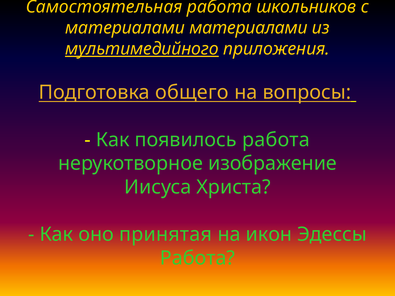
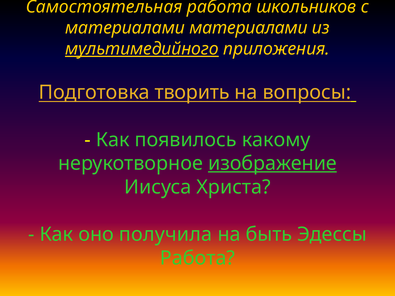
общего: общего -> творить (192, 92)
появилось работа: работа -> какому (276, 140)
изображение underline: none -> present (272, 164)
принятая: принятая -> получила (166, 235)
икон: икон -> быть (269, 235)
